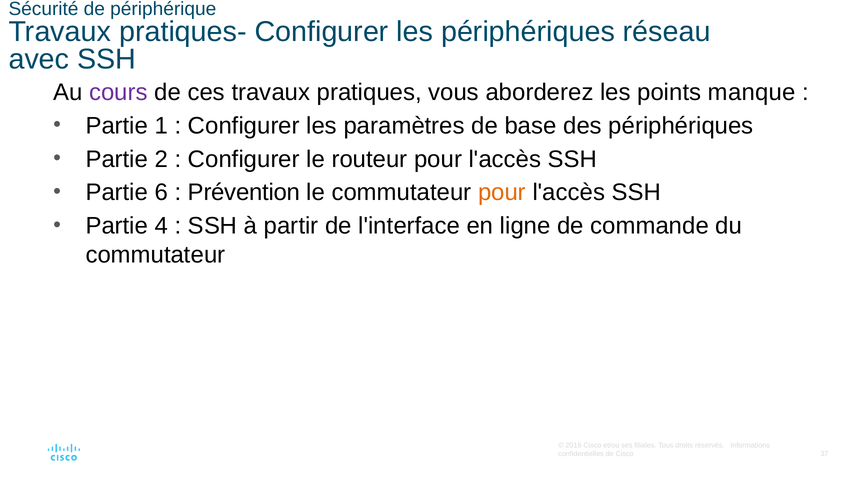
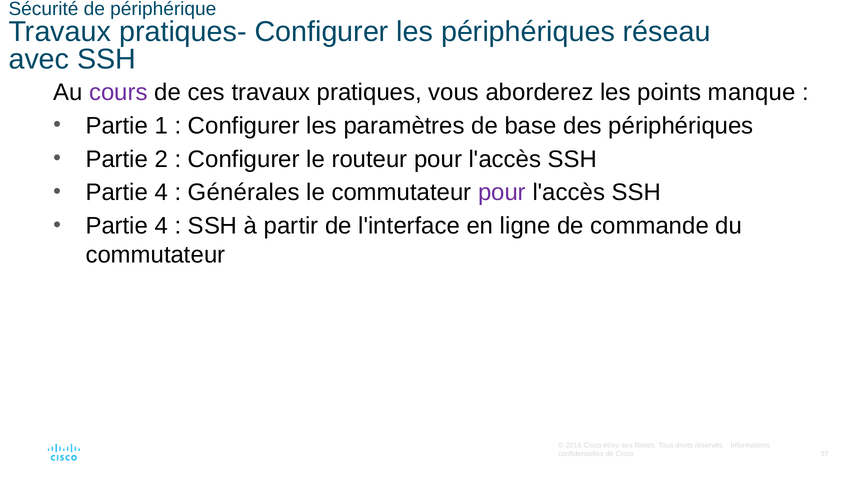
6: 6 -> 4 (161, 193)
Prévention: Prévention -> Générales (244, 193)
pour colour: orange -> purple (502, 193)
